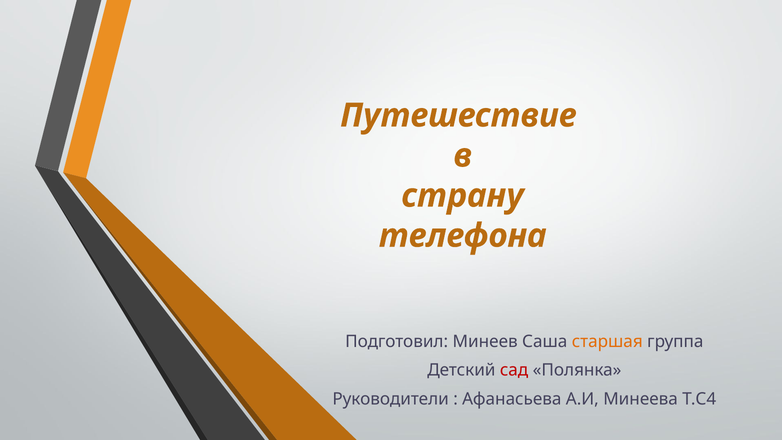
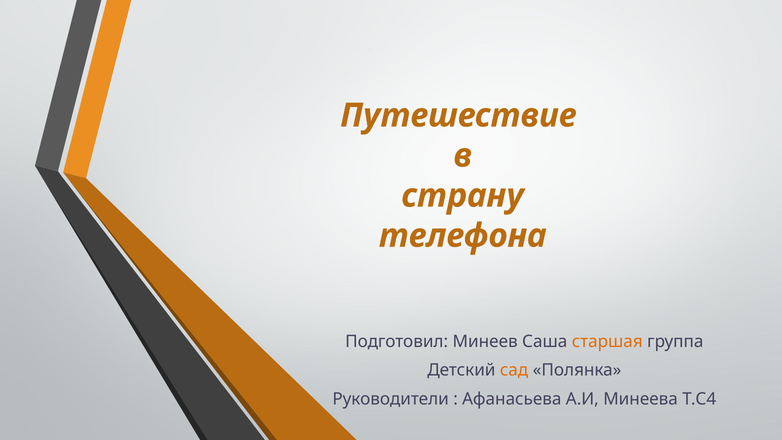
сад colour: red -> orange (514, 370)
